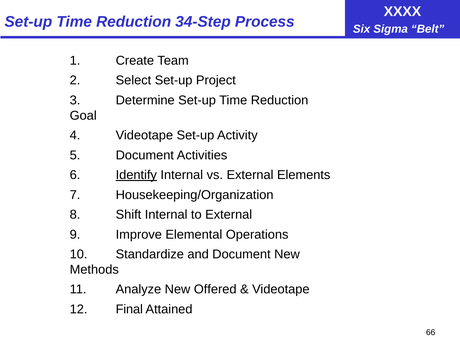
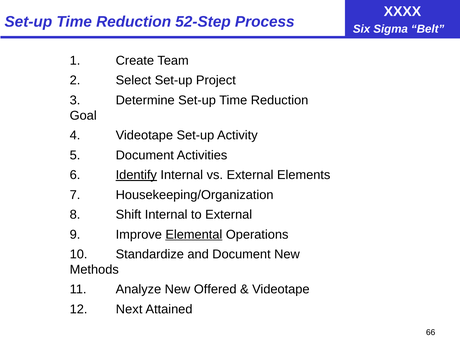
34-Step: 34-Step -> 52-Step (203, 22)
Elemental underline: none -> present (194, 234)
Final: Final -> Next (129, 309)
